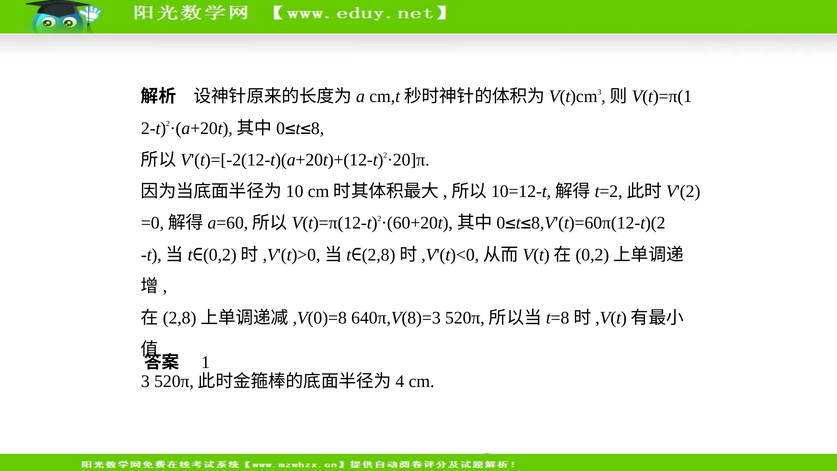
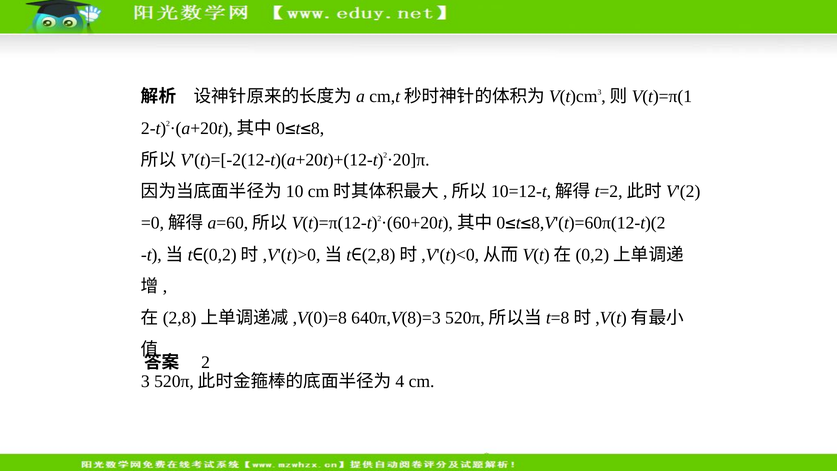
1: 1 -> 2 (206, 363)
